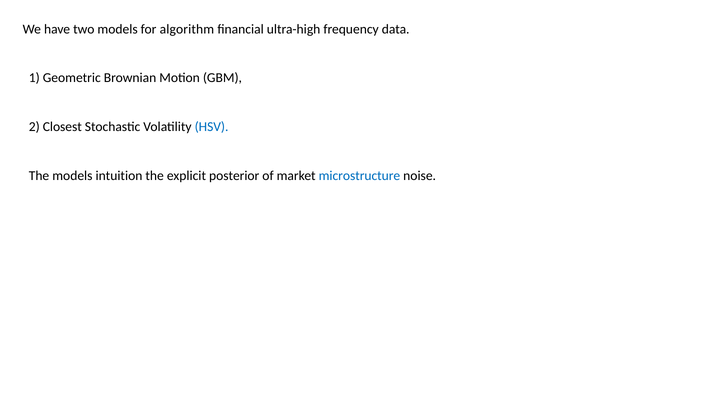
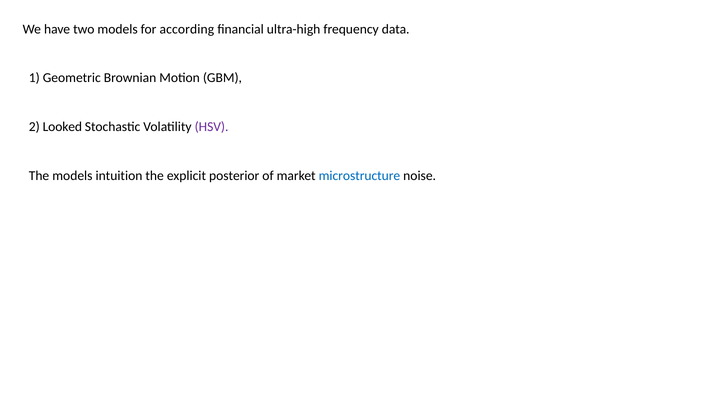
algorithm: algorithm -> according (187, 29)
Closest: Closest -> Looked (62, 127)
HSV colour: blue -> purple (212, 127)
